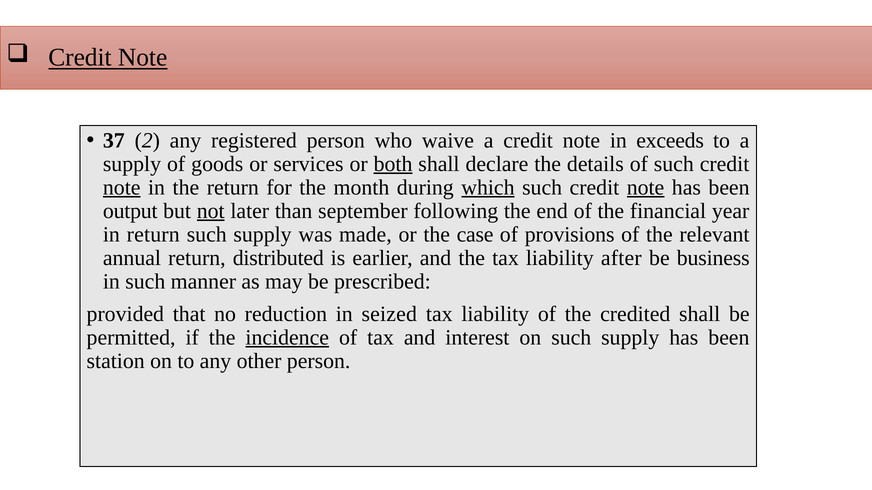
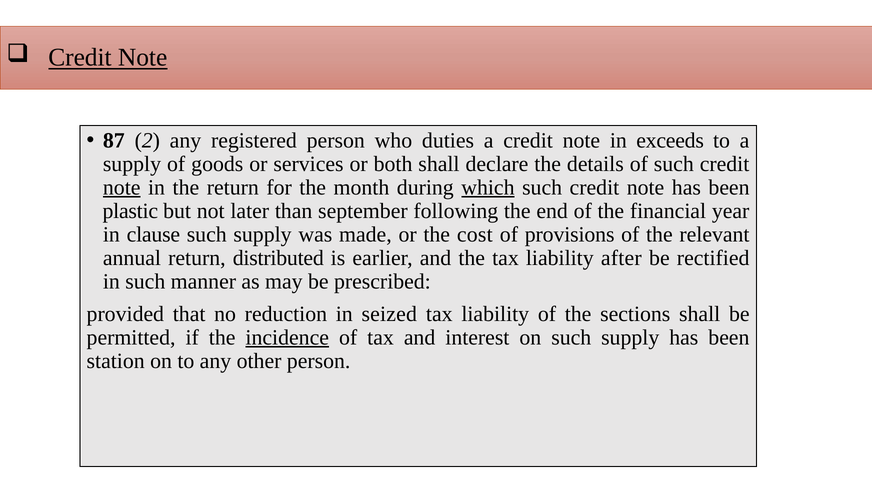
37: 37 -> 87 (114, 140)
waive: waive -> duties (448, 140)
both underline: present -> none (393, 164)
note underline: present -> none (646, 188)
output: output -> plastic (130, 211)
not underline: present -> none (211, 211)
in return: return -> clause (153, 235)
case: case -> cost (475, 235)
business: business -> rectified (713, 258)
credited: credited -> sections (635, 314)
